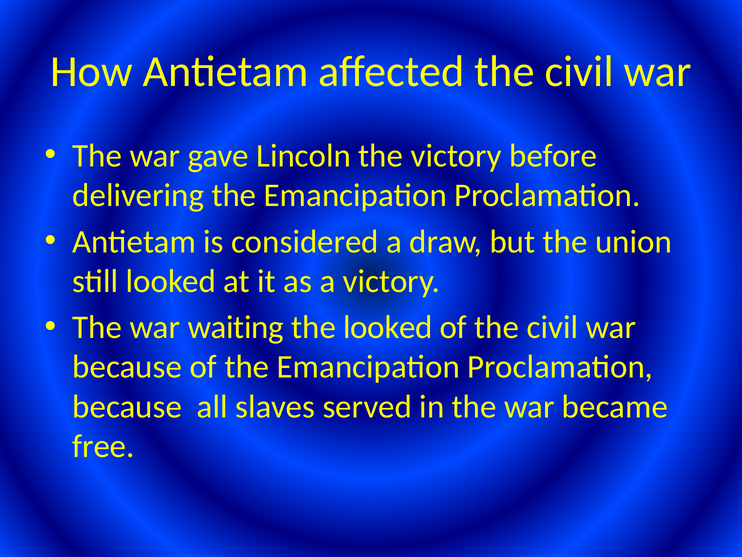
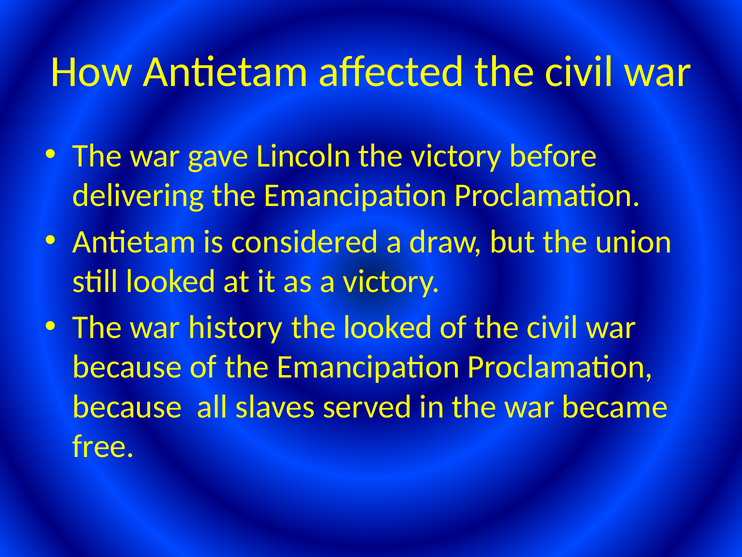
waiting: waiting -> history (235, 327)
